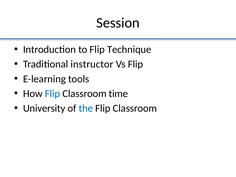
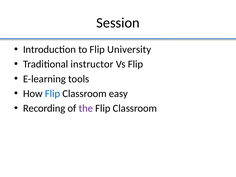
Technique: Technique -> University (129, 50)
time: time -> easy (118, 94)
University: University -> Recording (44, 108)
the colour: blue -> purple (86, 108)
